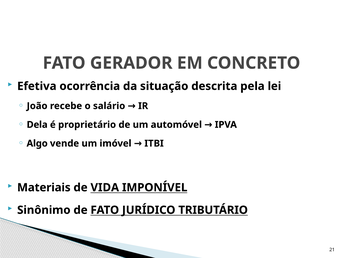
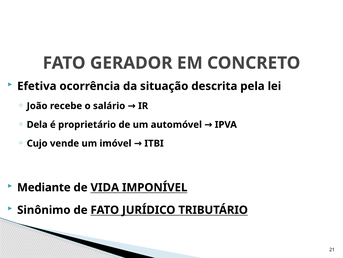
Algo: Algo -> Cujo (37, 143)
Materiais: Materiais -> Mediante (44, 187)
